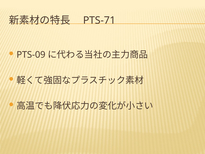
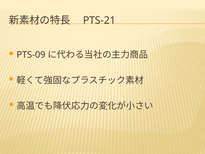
PTS-71: PTS-71 -> PTS-21 (99, 20)
